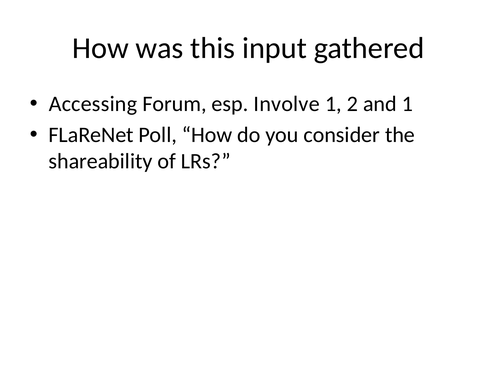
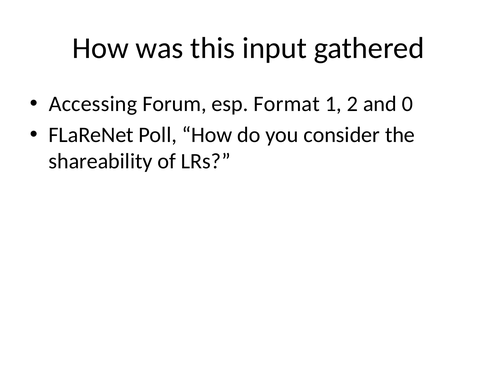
Involve: Involve -> Format (287, 104)
and 1: 1 -> 0 (407, 104)
